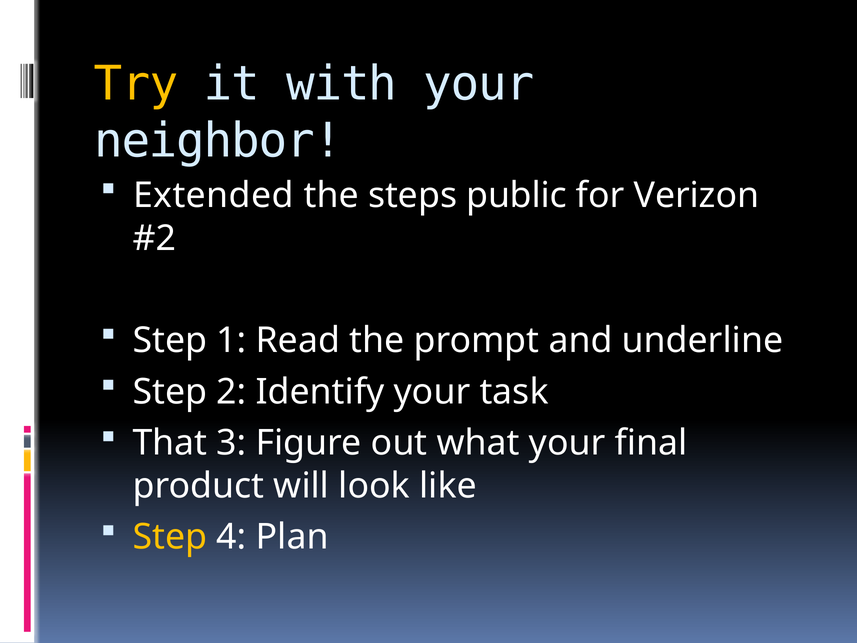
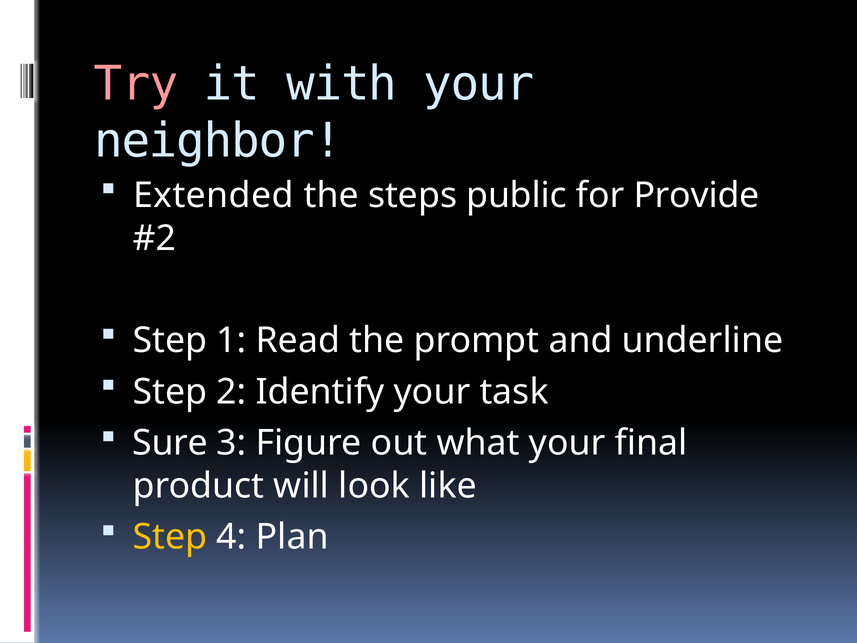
Try colour: yellow -> pink (136, 84)
Verizon: Verizon -> Provide (697, 195)
That: That -> Sure (170, 443)
